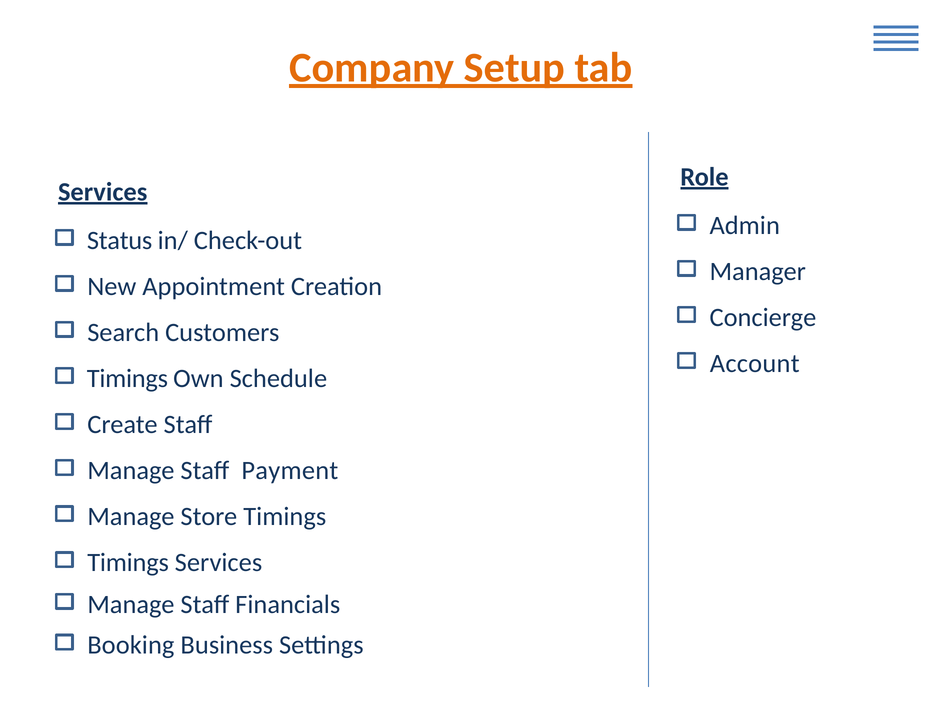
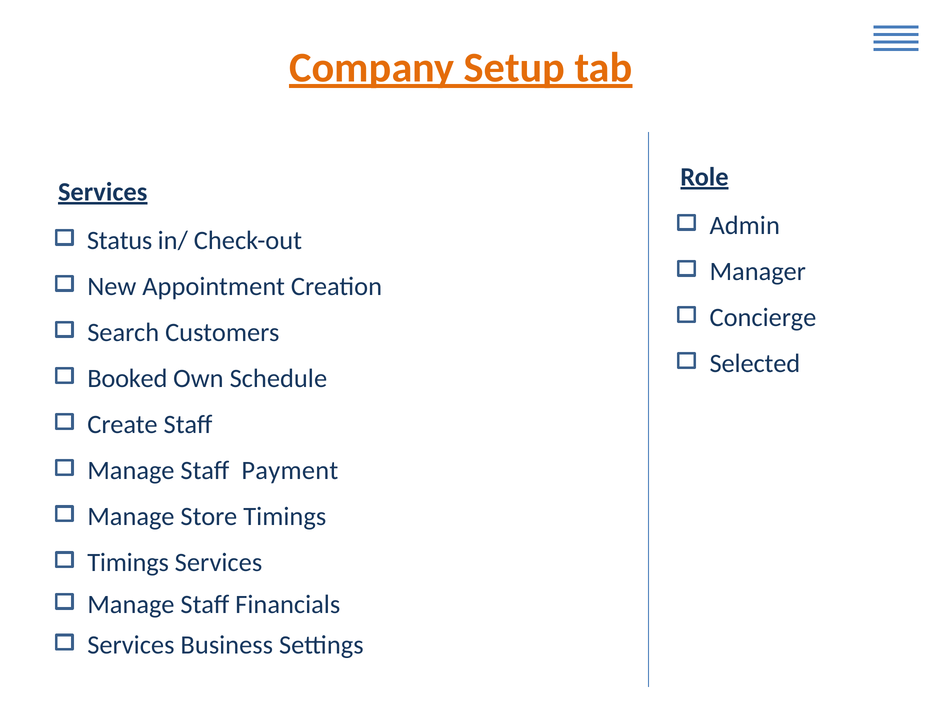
Account: Account -> Selected (755, 363)
Timings: Timings -> Booked (127, 378)
Booking: Booking -> Services (131, 645)
